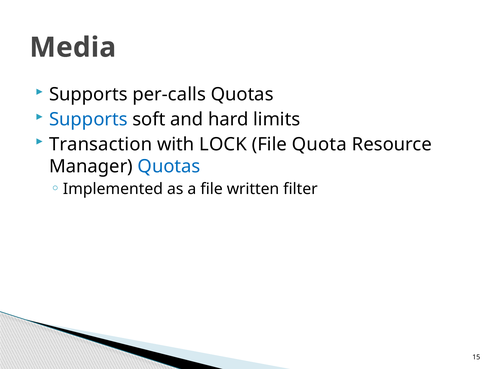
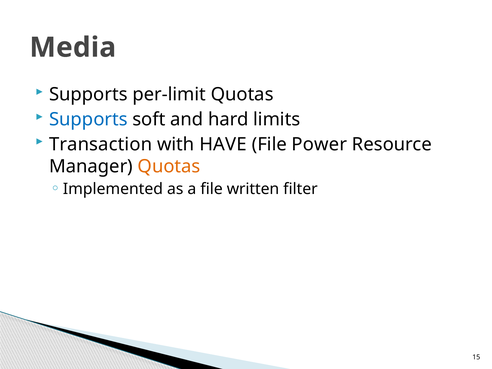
per-calls: per-calls -> per-limit (169, 94)
LOCK: LOCK -> HAVE (223, 144)
Quota: Quota -> Power (319, 144)
Quotas colour: blue -> orange (169, 166)
